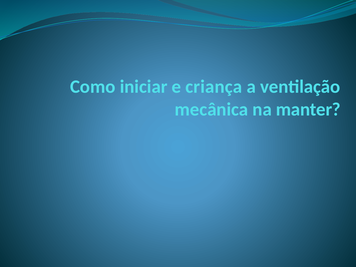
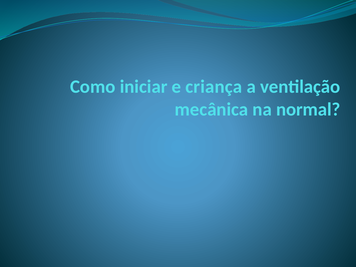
manter: manter -> normal (308, 109)
